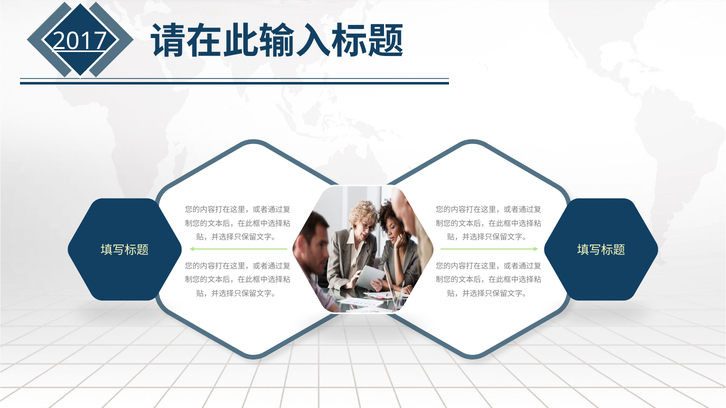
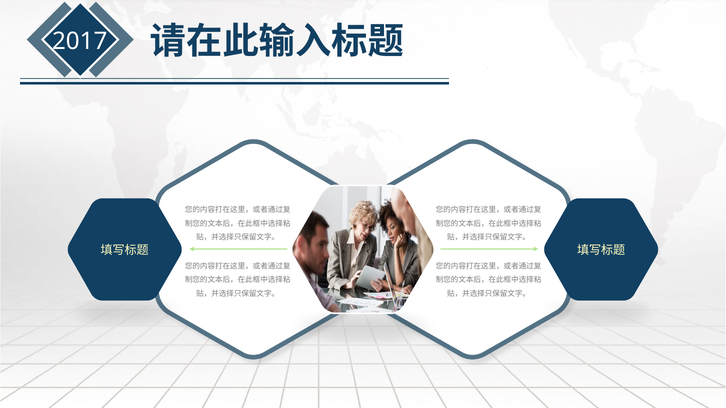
2017 underline: present -> none (80, 41)
